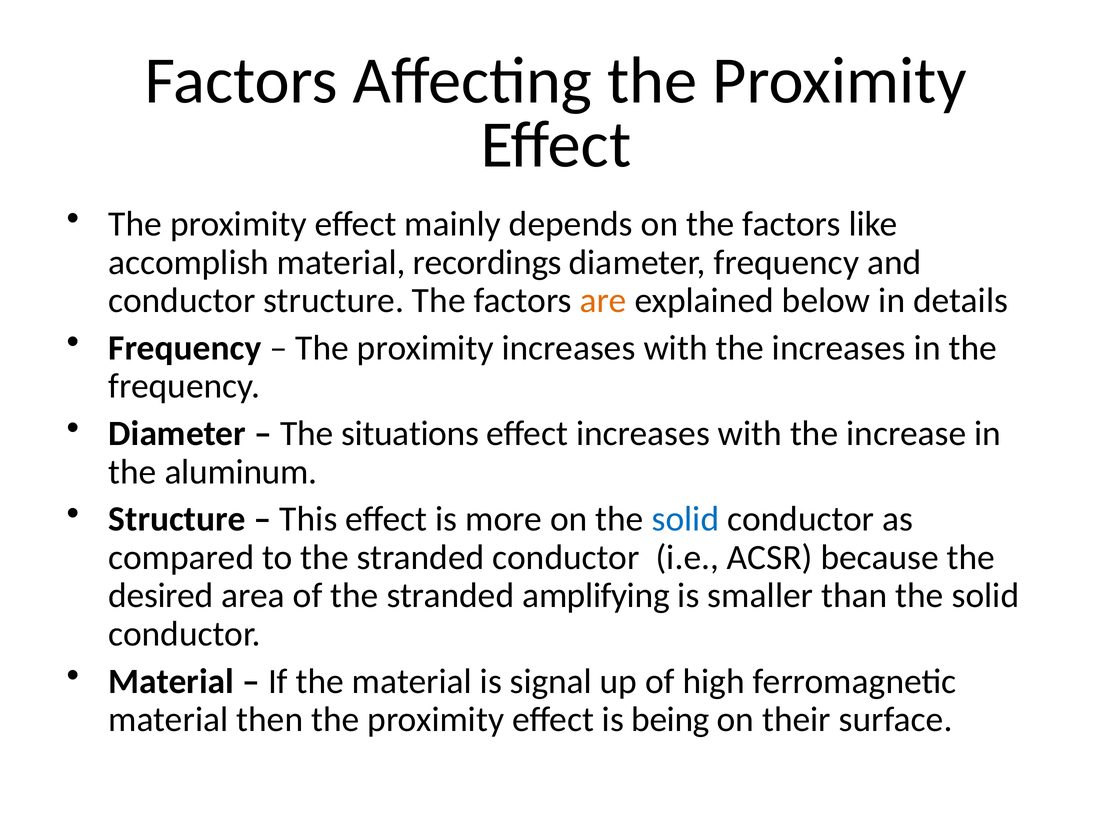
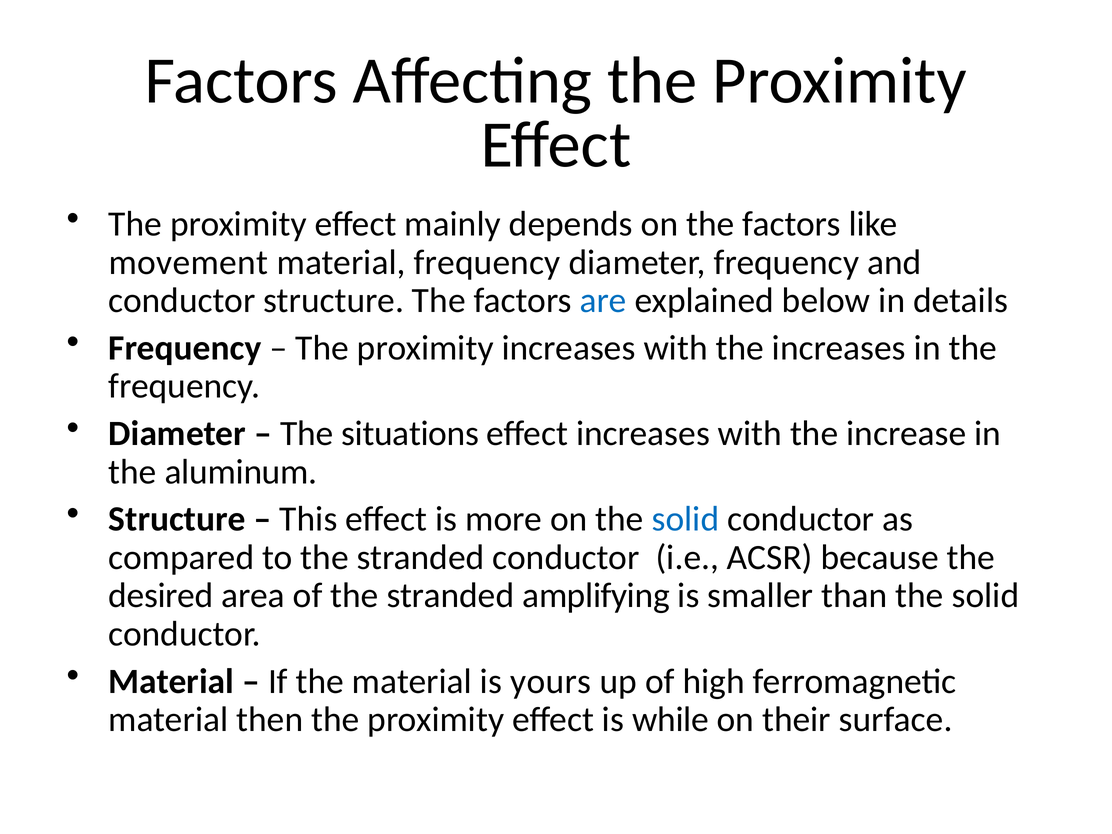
accomplish: accomplish -> movement (188, 262)
material recordings: recordings -> frequency (487, 262)
are colour: orange -> blue (603, 301)
signal: signal -> yours (551, 681)
being: being -> while (670, 720)
